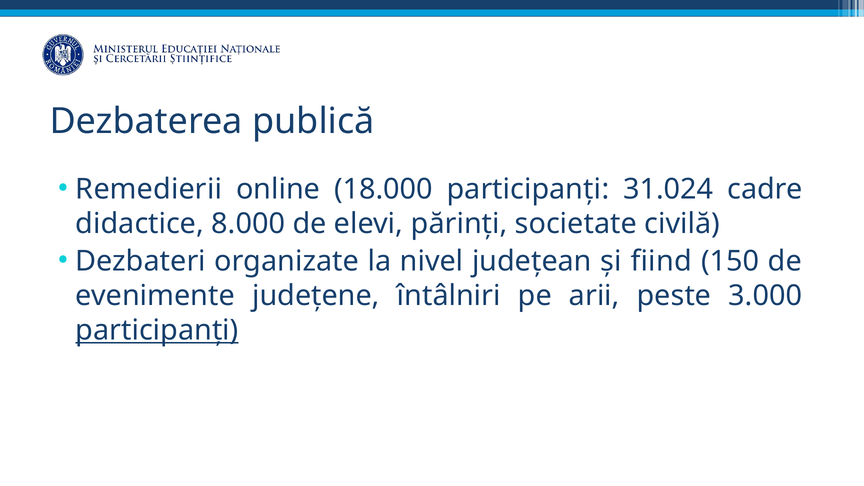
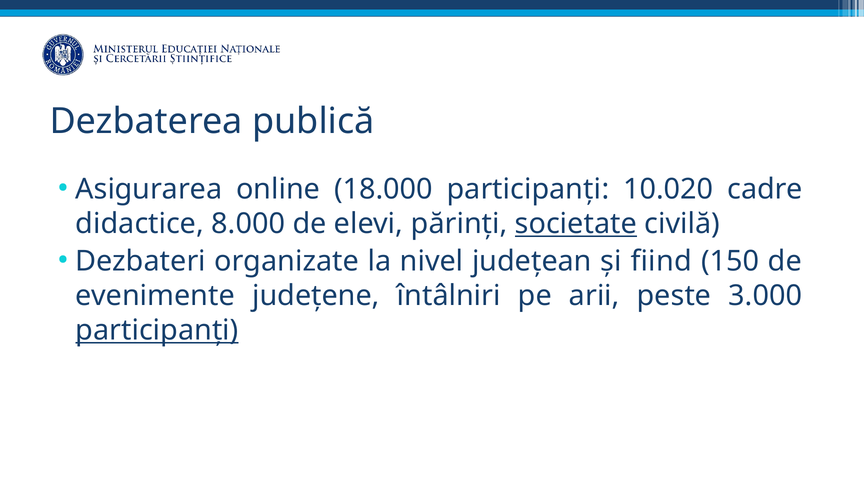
Remedierii: Remedierii -> Asigurarea (149, 189)
31.024: 31.024 -> 10.020 (668, 189)
societate underline: none -> present (576, 224)
